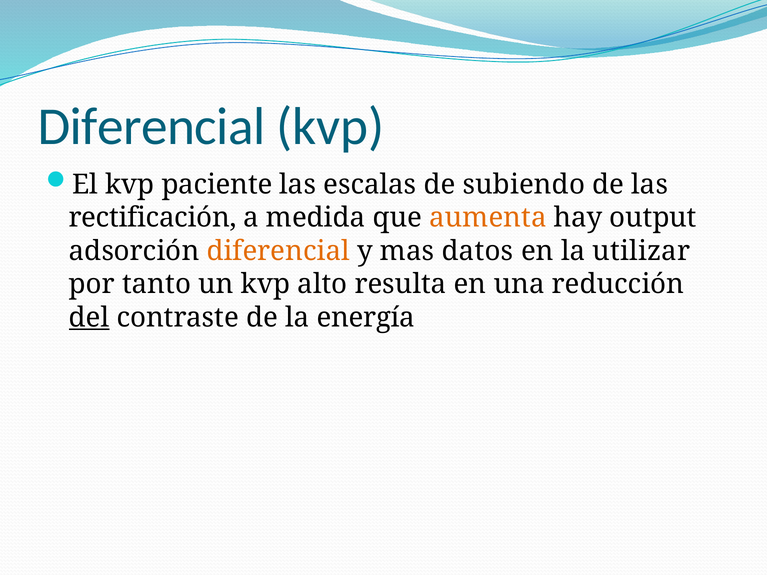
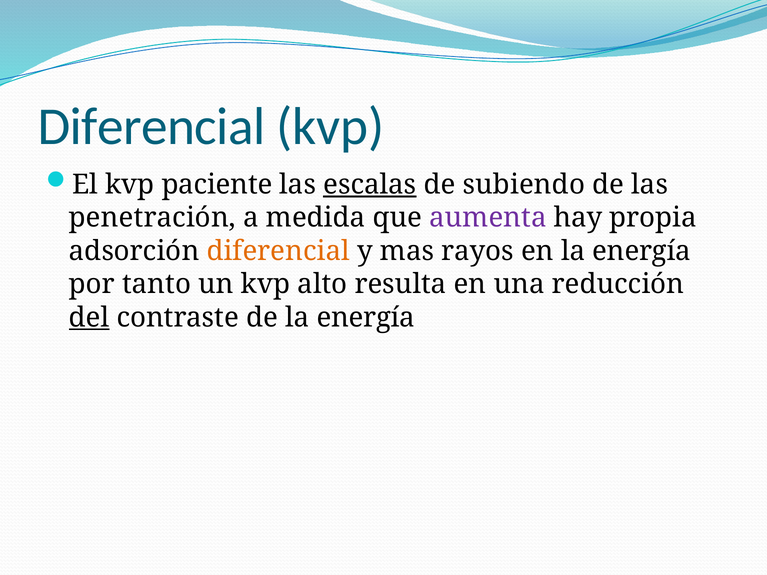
escalas underline: none -> present (370, 185)
rectificación: rectificación -> penetración (152, 218)
aumenta colour: orange -> purple (488, 218)
output: output -> propia (653, 218)
datos: datos -> rayos (478, 251)
en la utilizar: utilizar -> energía (642, 251)
